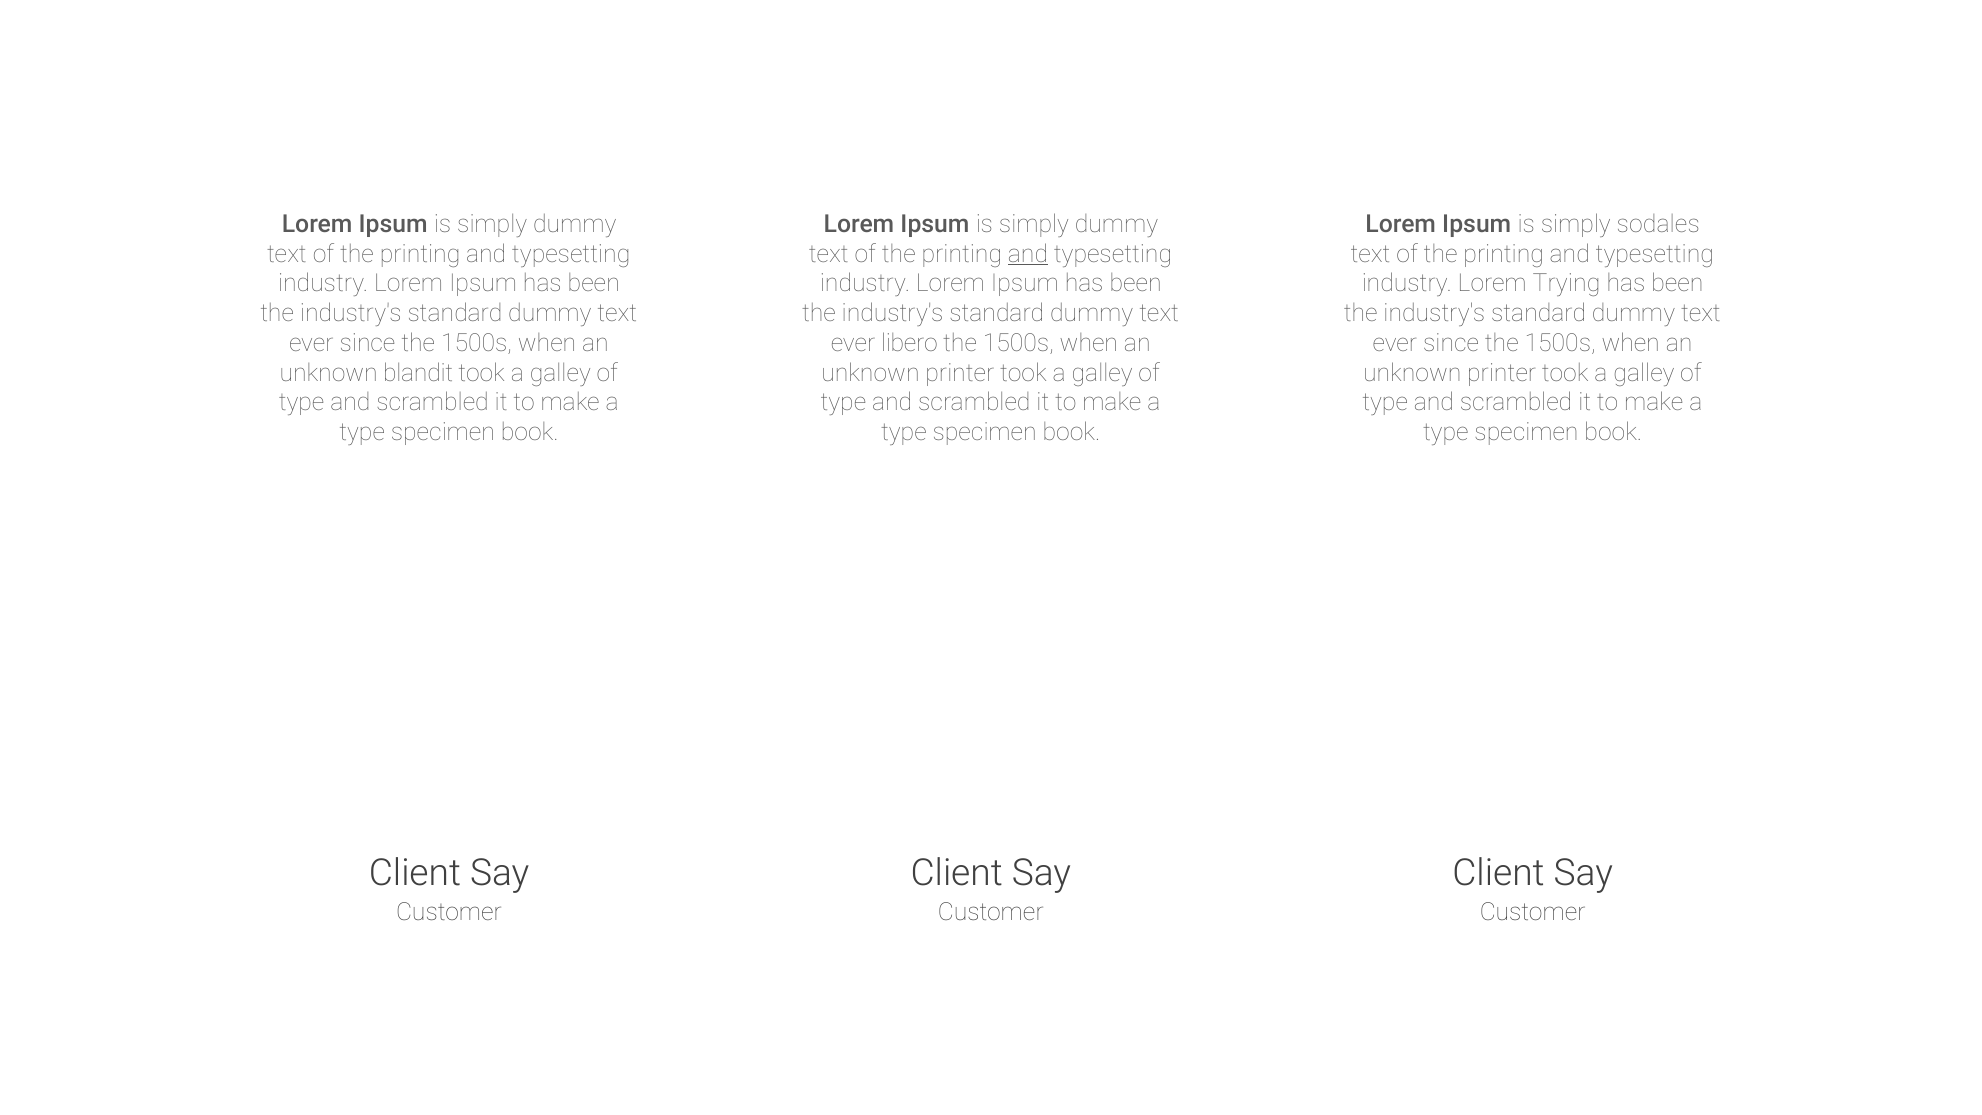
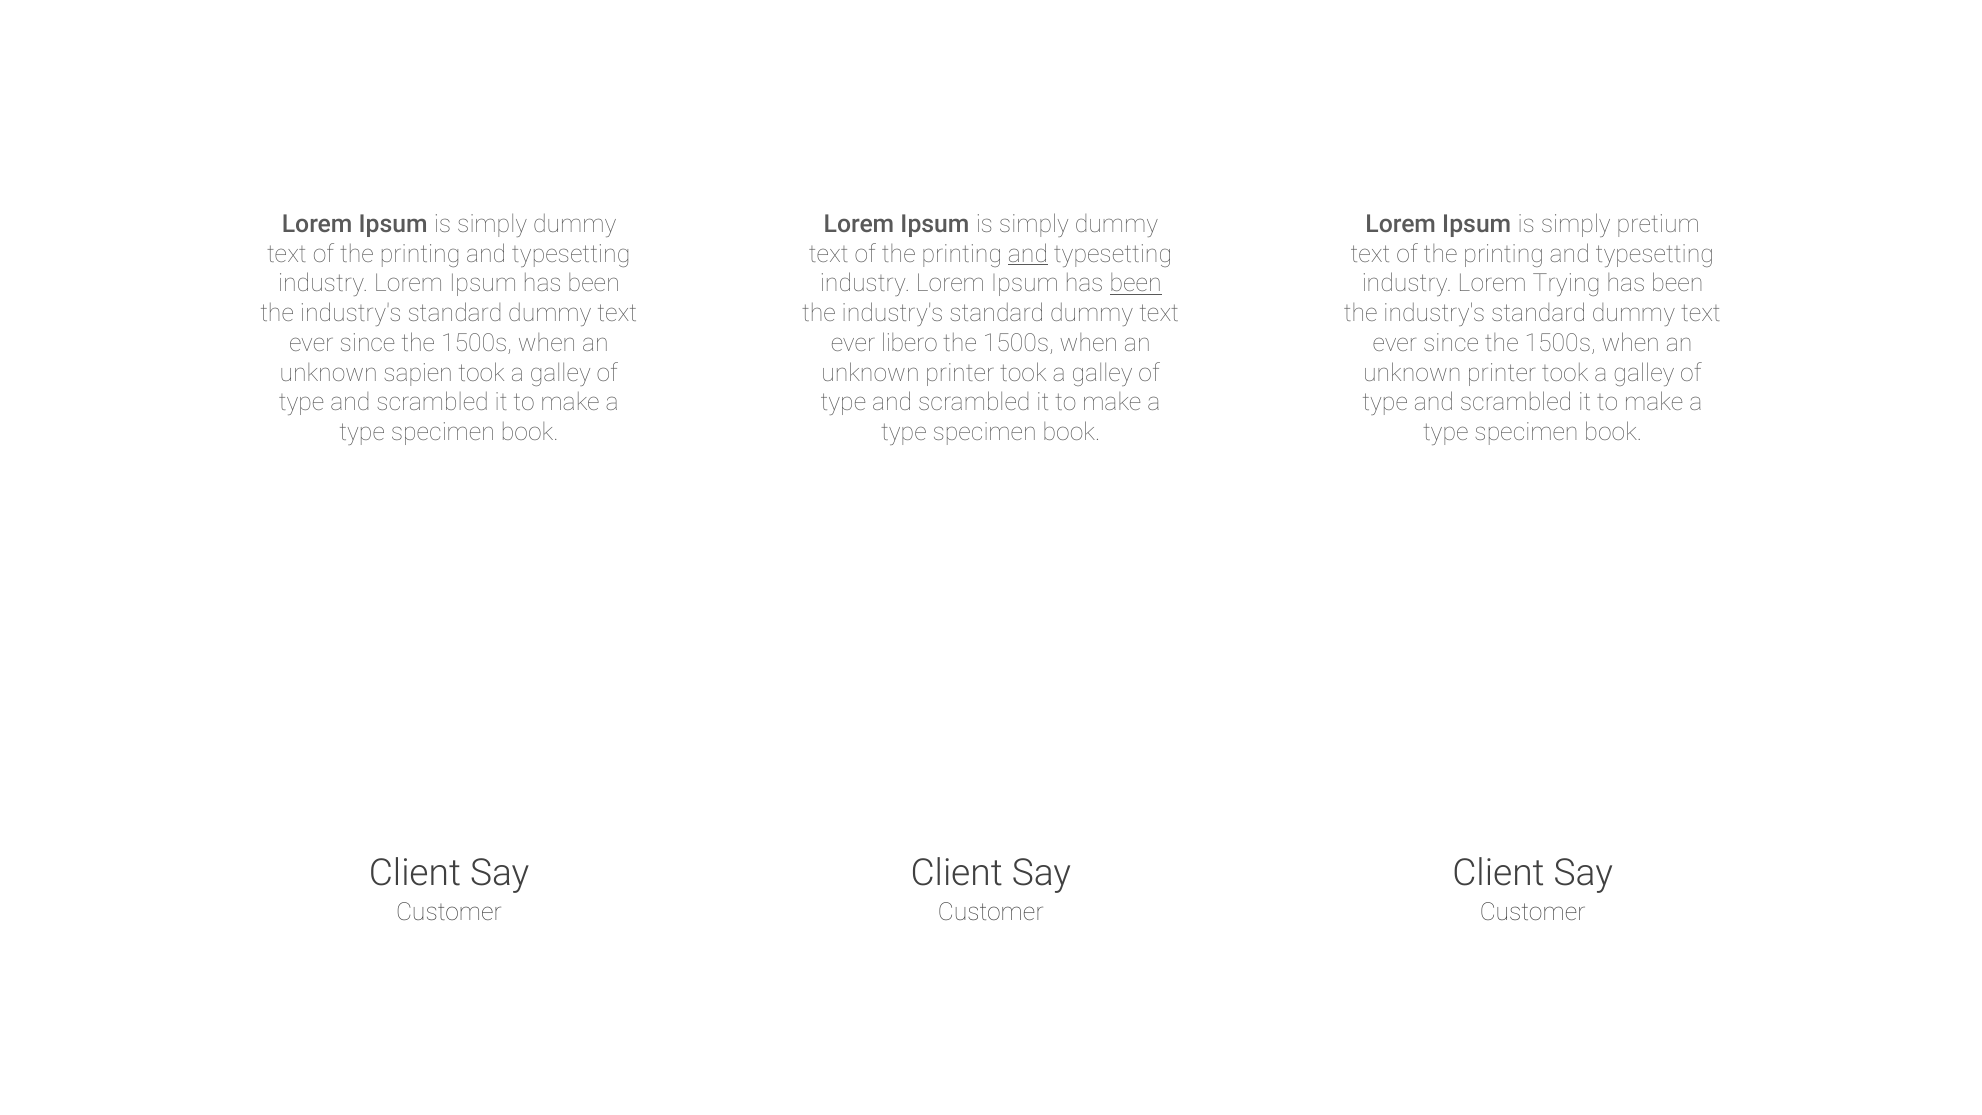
sodales: sodales -> pretium (1658, 224)
been underline: none -> present (1136, 284)
blandit: blandit -> sapien (418, 373)
